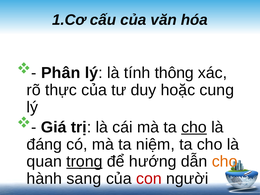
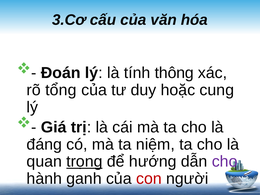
1.Cơ: 1.Cơ -> 3.Cơ (69, 20)
Phân: Phân -> Đoán (61, 73)
thực: thực -> tổng (61, 90)
cho underline: present -> none (194, 127)
cho colour: orange -> purple (225, 162)
sang: sang -> ganh (84, 179)
